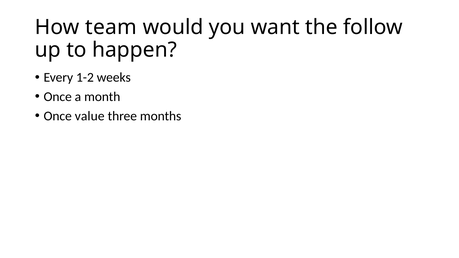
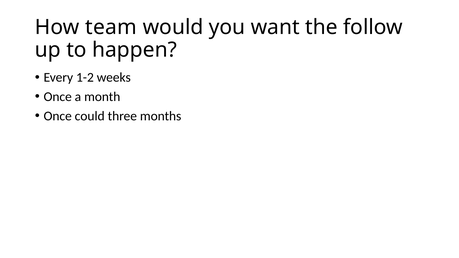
value: value -> could (90, 116)
